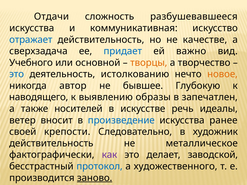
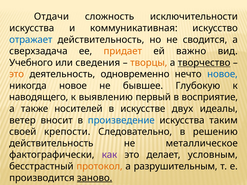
разбушевавшееся: разбушевавшееся -> исключительности (194, 17)
качестве: качестве -> сводится (205, 40)
придает colour: blue -> orange (123, 51)
основной: основной -> сведения (98, 63)
творчество underline: none -> present (204, 63)
это colour: blue -> orange (17, 74)
истолкованию: истолкованию -> одновременно (135, 74)
новое colour: orange -> blue (222, 74)
никогда автор: автор -> новое (73, 86)
образы: образы -> первый (153, 97)
запечатлен: запечатлен -> восприятие (210, 97)
речь: речь -> двух (183, 109)
ранее: ранее -> таким (223, 120)
художник: художник -> решению (215, 132)
заводской: заводской -> условным (213, 155)
протокол colour: blue -> orange (100, 167)
художественного: художественного -> разрушительным (176, 167)
